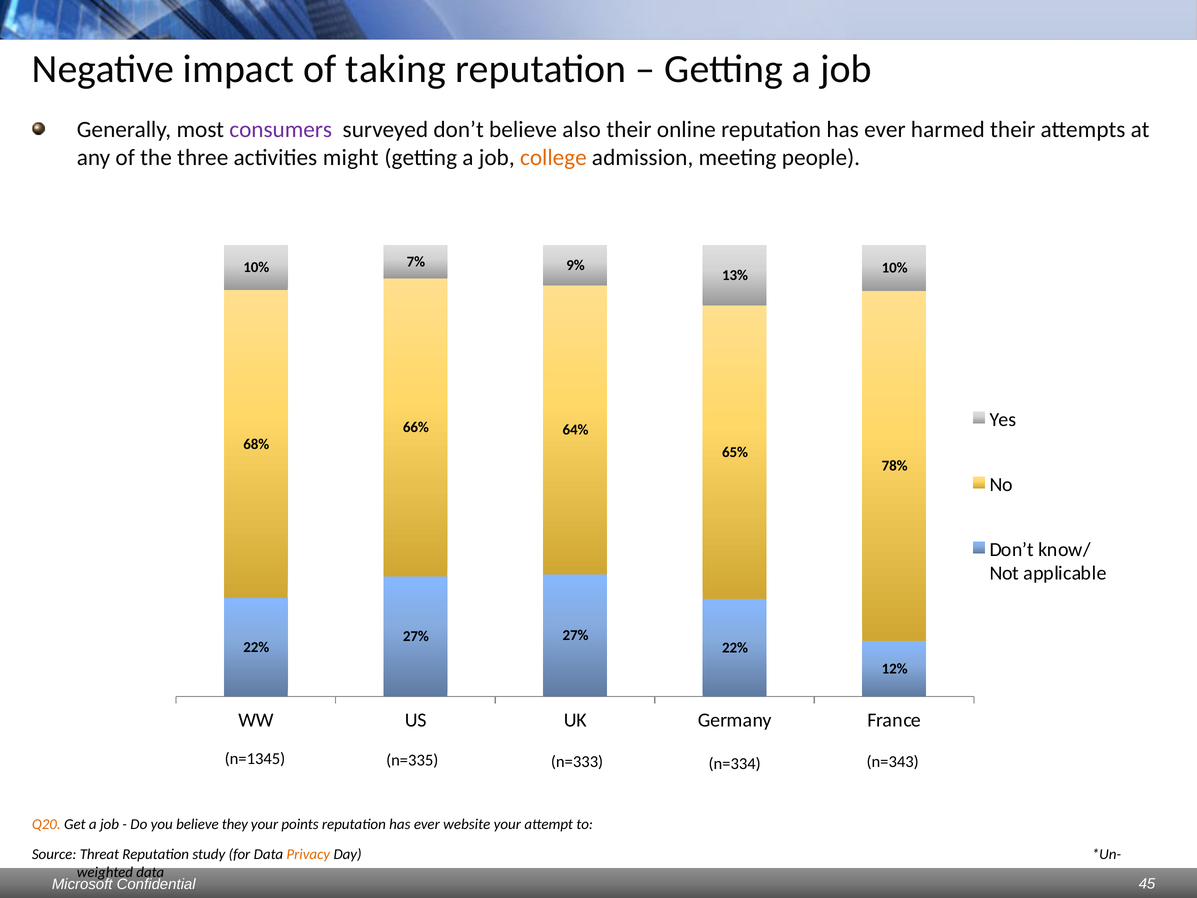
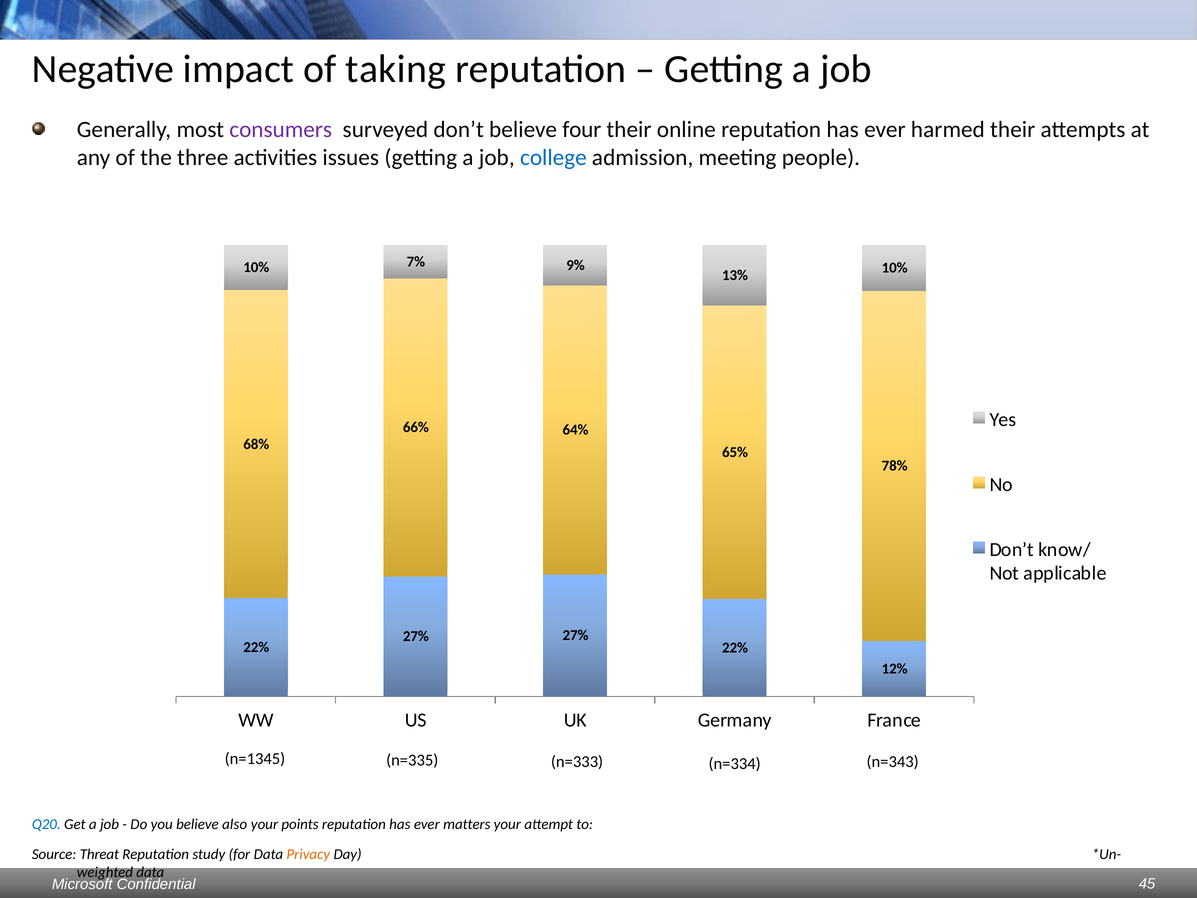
also: also -> four (582, 130)
might: might -> issues (351, 158)
college colour: orange -> blue (553, 158)
Q20 colour: orange -> blue (46, 824)
they: they -> also (235, 824)
website: website -> matters (467, 824)
